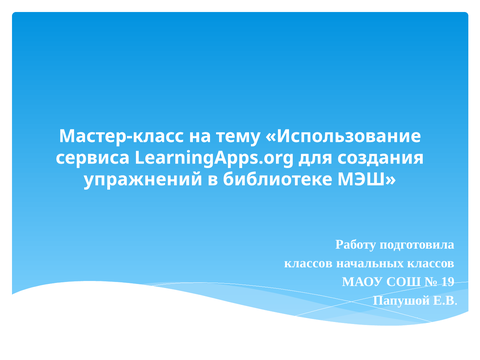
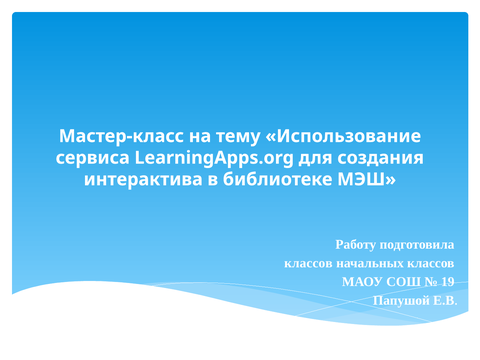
упражнений: упражнений -> интерактива (143, 179)
